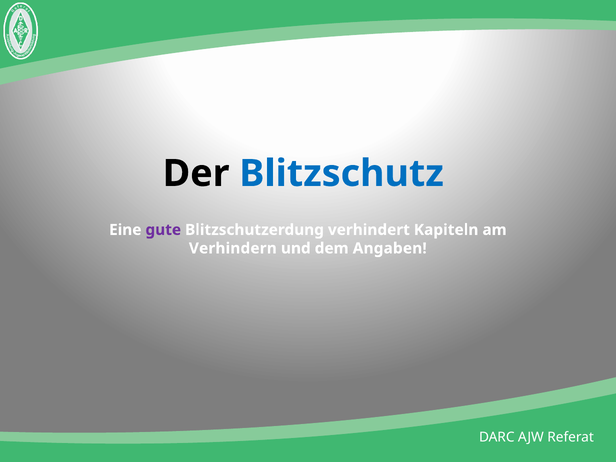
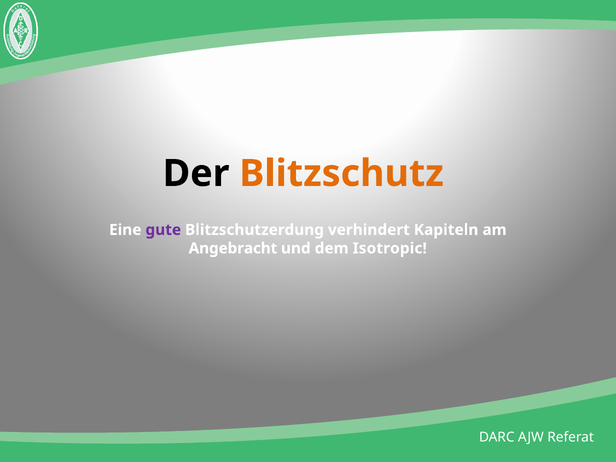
Blitzschutz colour: blue -> orange (342, 174)
Verhindern: Verhindern -> Angebracht (233, 248)
Angaben: Angaben -> Isotropic (390, 248)
